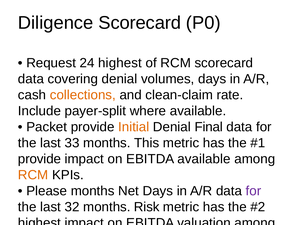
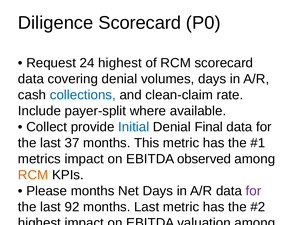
collections colour: orange -> blue (83, 95)
Packet: Packet -> Collect (47, 127)
Initial colour: orange -> blue (134, 127)
33: 33 -> 37 (72, 143)
provide: provide -> metrics (39, 159)
EBITDA available: available -> observed (204, 159)
32: 32 -> 92 (72, 207)
months Risk: Risk -> Last (147, 207)
